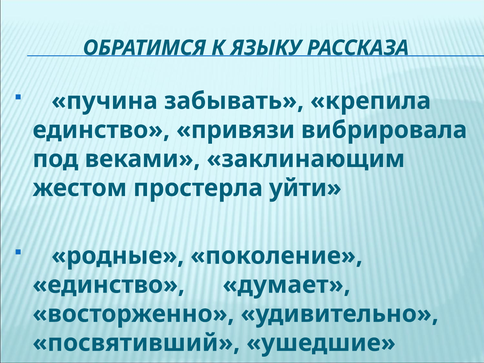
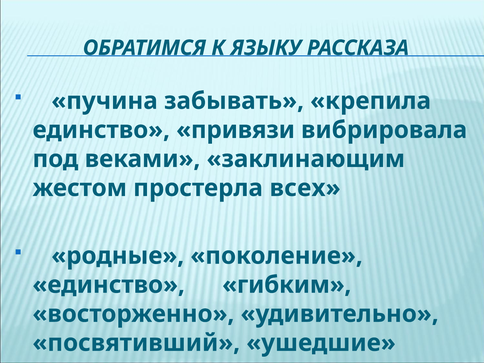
уйти: уйти -> всех (305, 188)
думает: думает -> гибким (287, 285)
